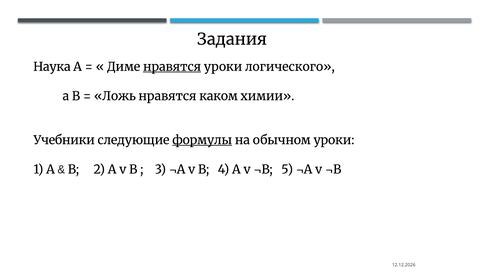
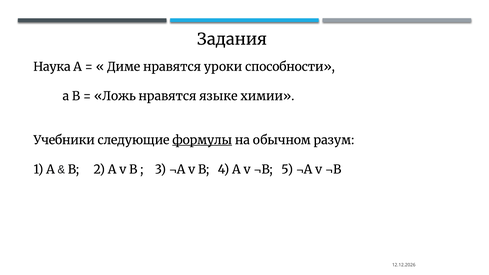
нравятся underline: present -> none (172, 67)
логического: логического -> способности (290, 67)
каком: каком -> языке (218, 96)
обычном уроки: уроки -> разум (334, 140)
